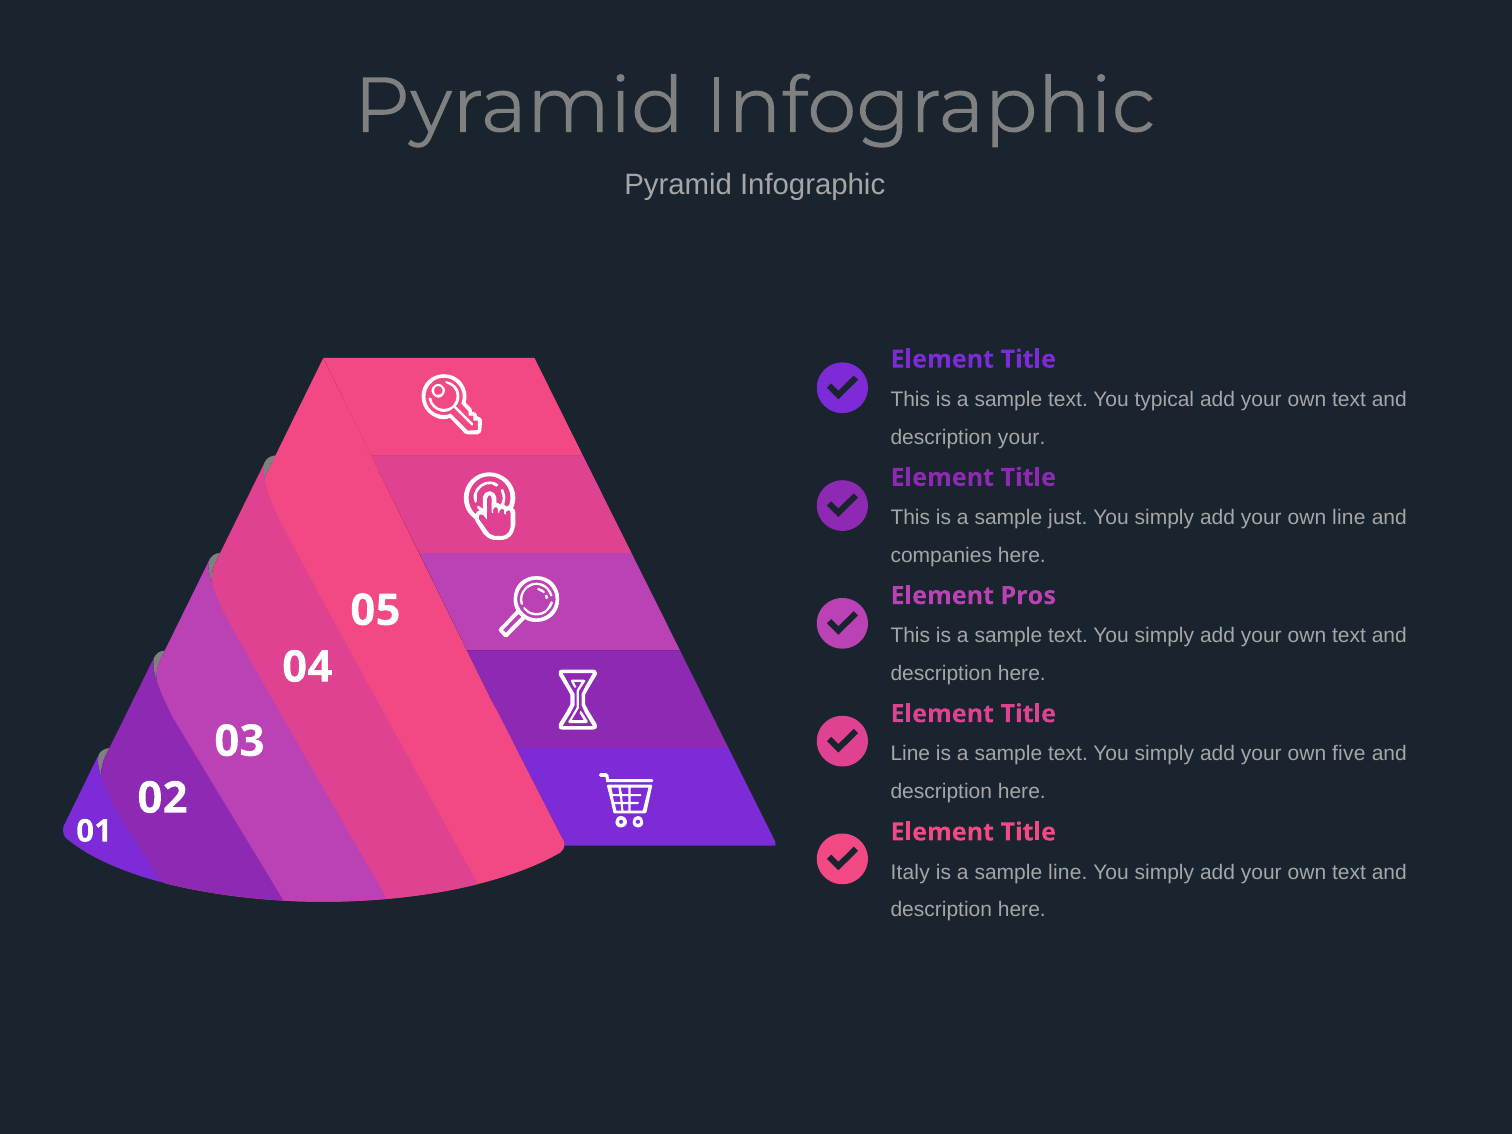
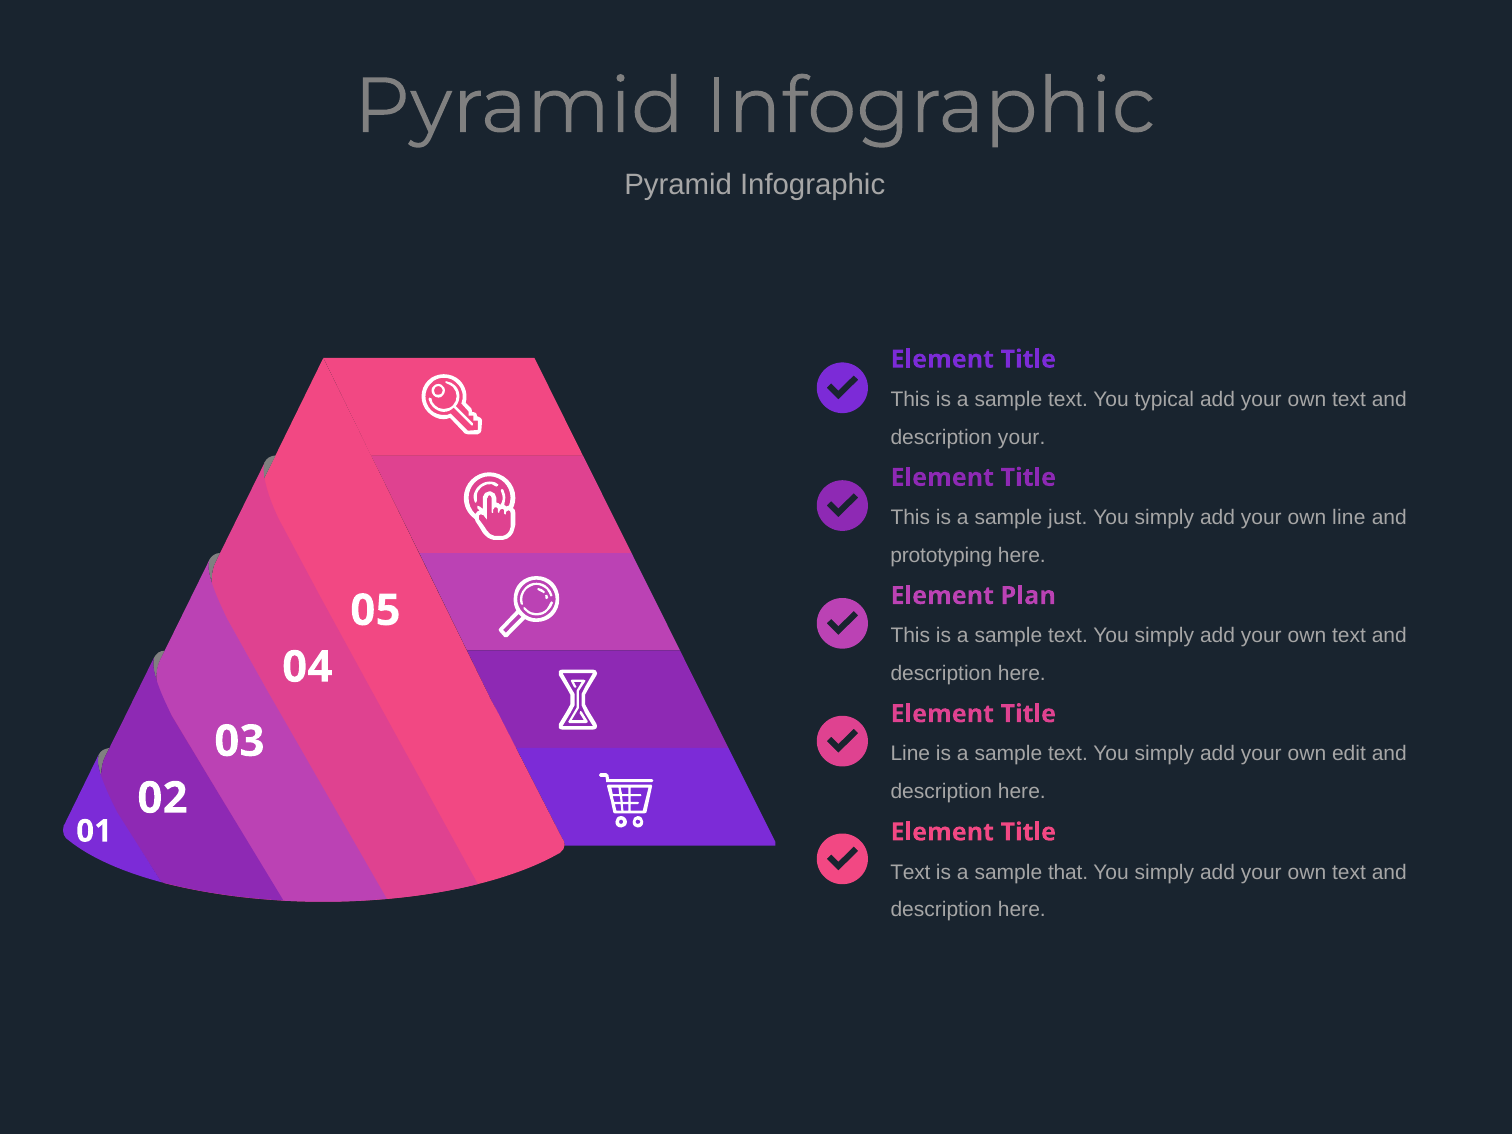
companies: companies -> prototyping (941, 555)
Pros: Pros -> Plan (1028, 596)
five: five -> edit (1349, 754)
Italy: Italy -> Text (910, 872)
sample line: line -> that (1068, 872)
